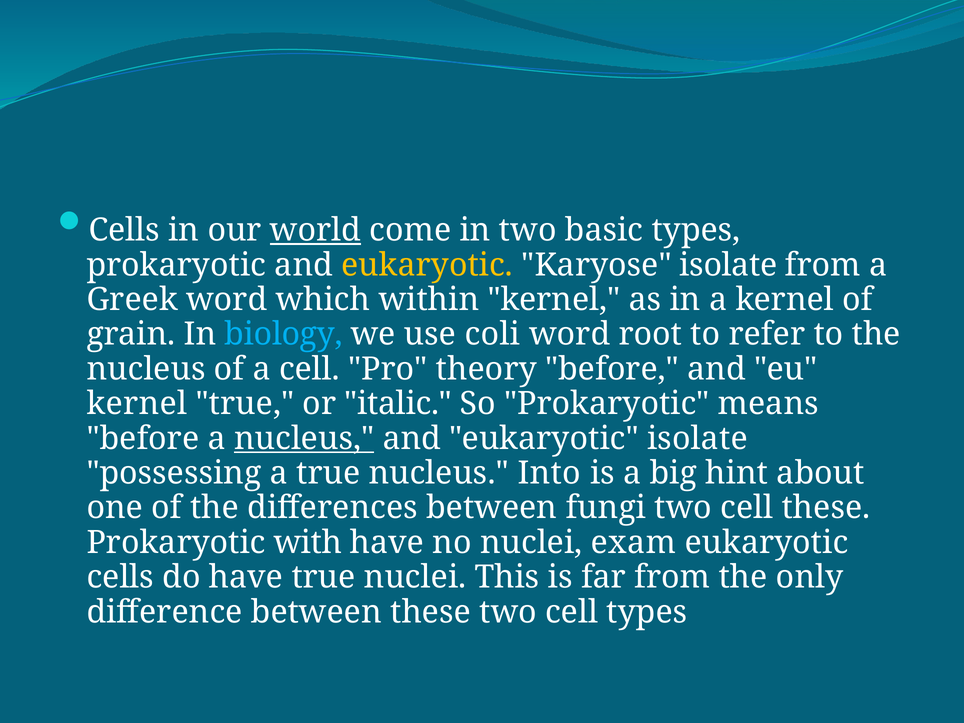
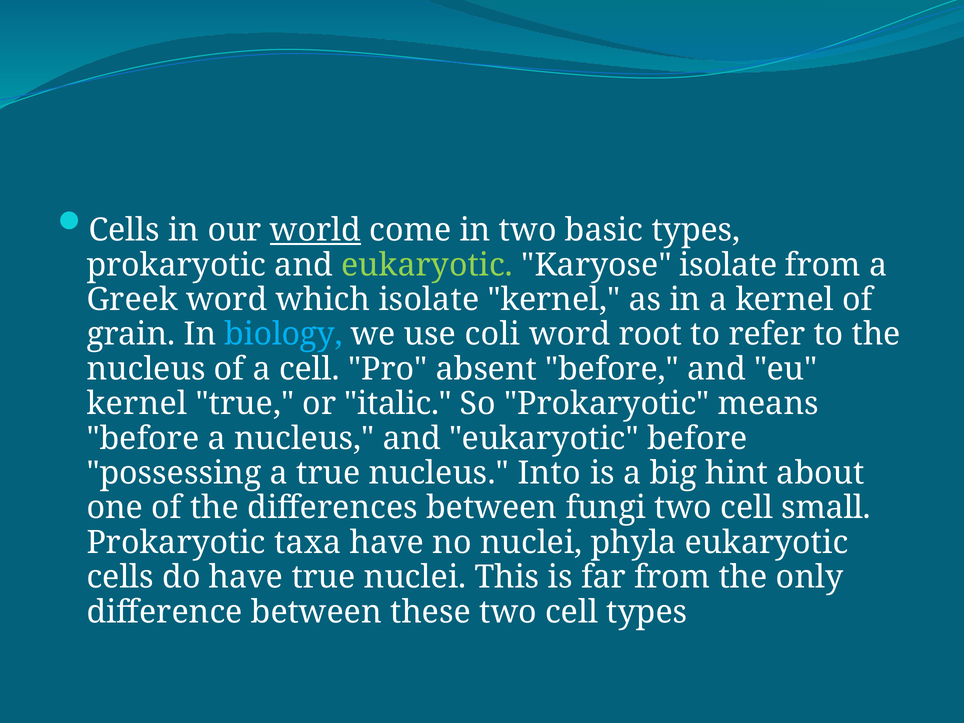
eukaryotic colour: yellow -> light green (427, 265)
which within: within -> isolate (429, 300)
theory: theory -> absent (486, 369)
nucleus underline: present -> none (304, 438)
eukaryotic isolate: isolate -> before (697, 438)
cell these: these -> small (826, 508)
with: with -> taxa (308, 543)
exam: exam -> phyla (634, 543)
